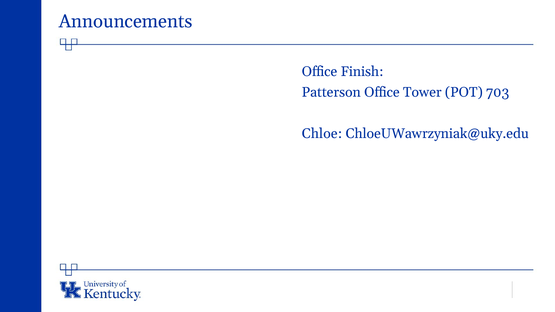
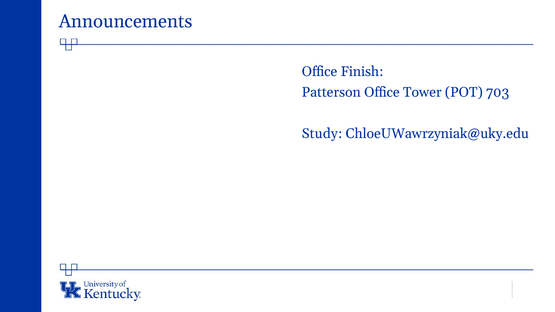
Chloe: Chloe -> Study (322, 134)
